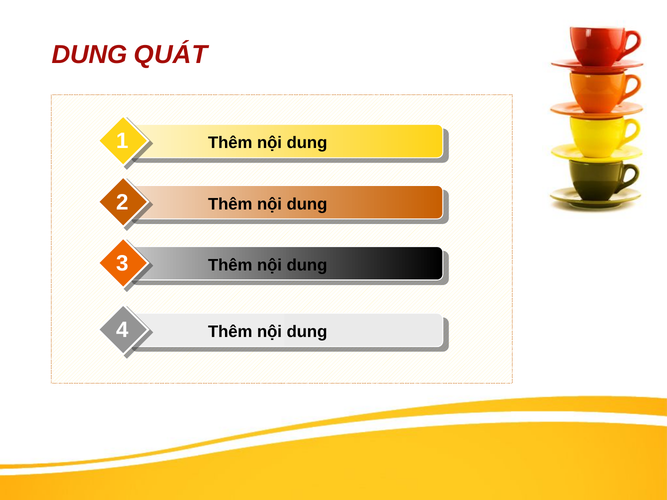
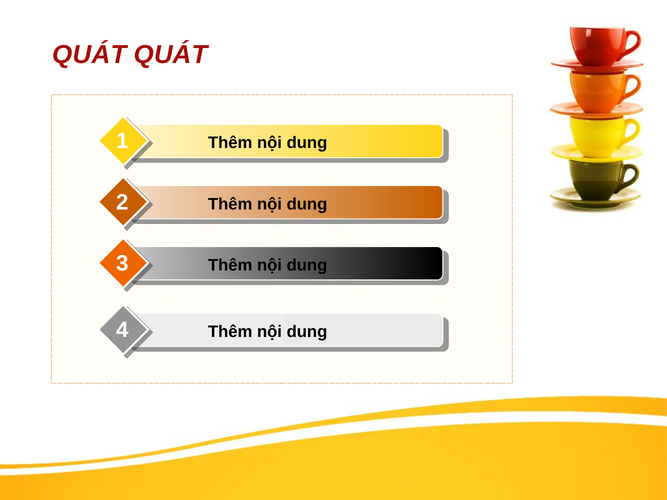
DUNG: DUNG -> QUÁT (89, 55)
